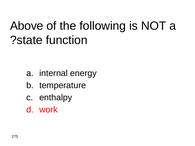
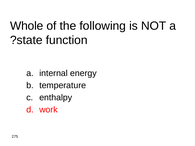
Above: Above -> Whole (27, 26)
